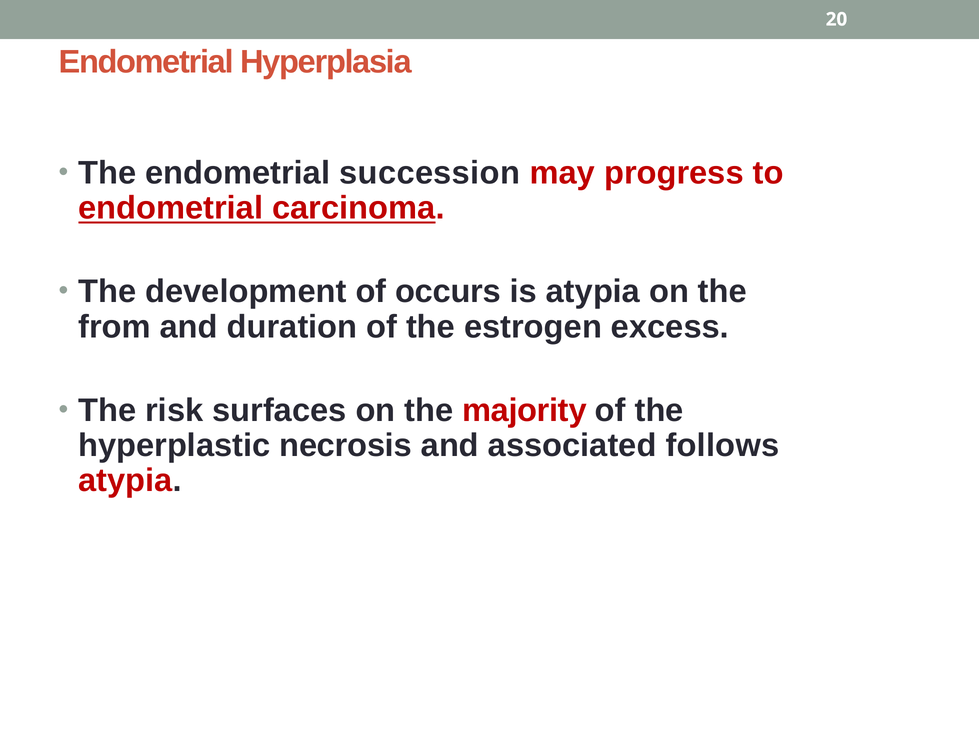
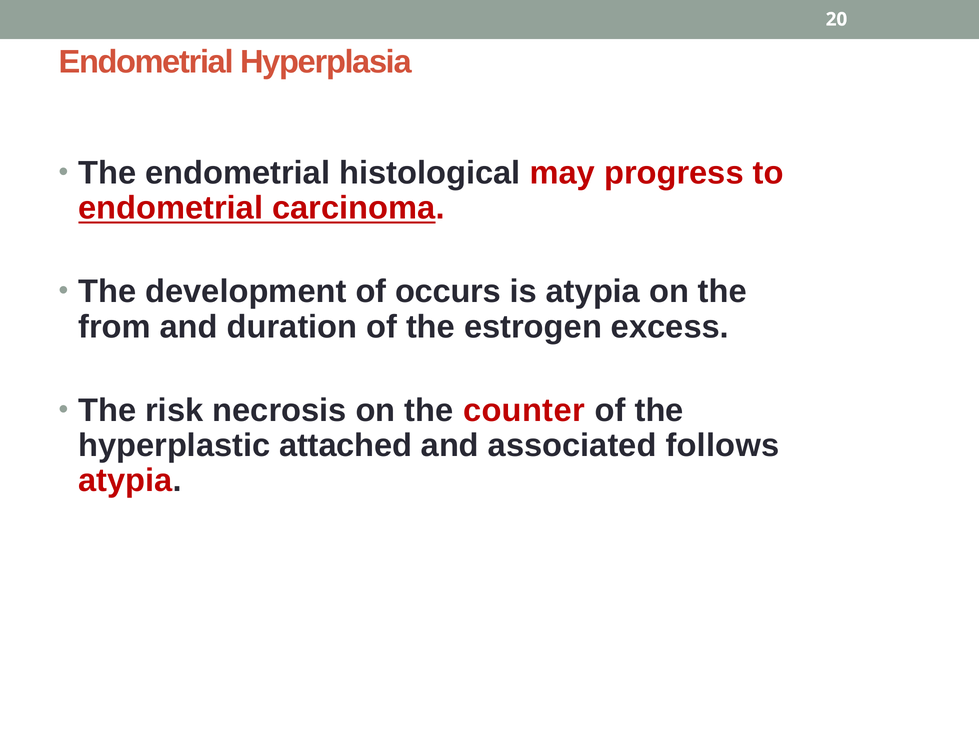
succession: succession -> histological (430, 173)
surfaces: surfaces -> necrosis (279, 410)
majority: majority -> counter (524, 410)
necrosis: necrosis -> attached (346, 446)
